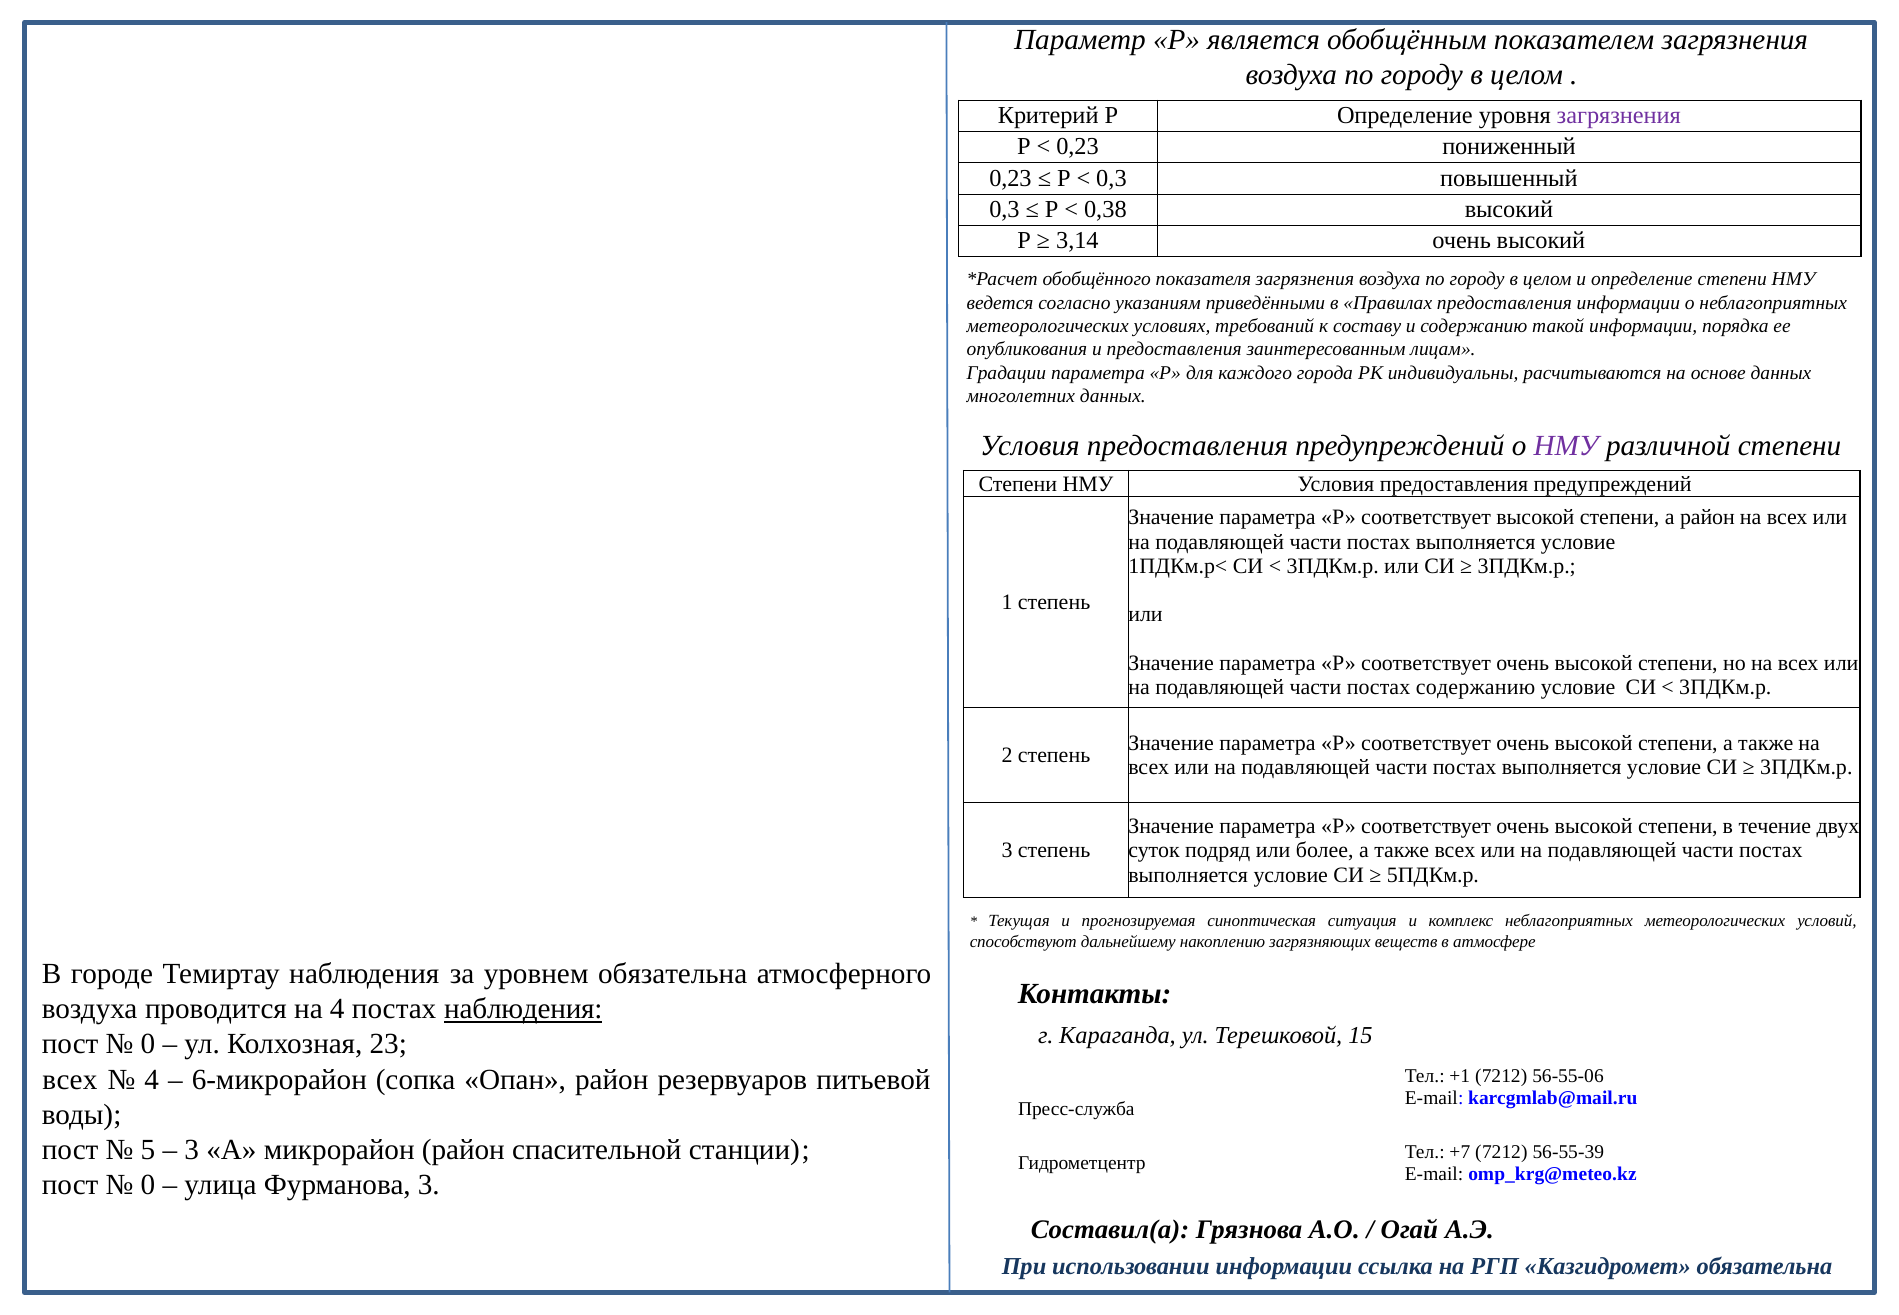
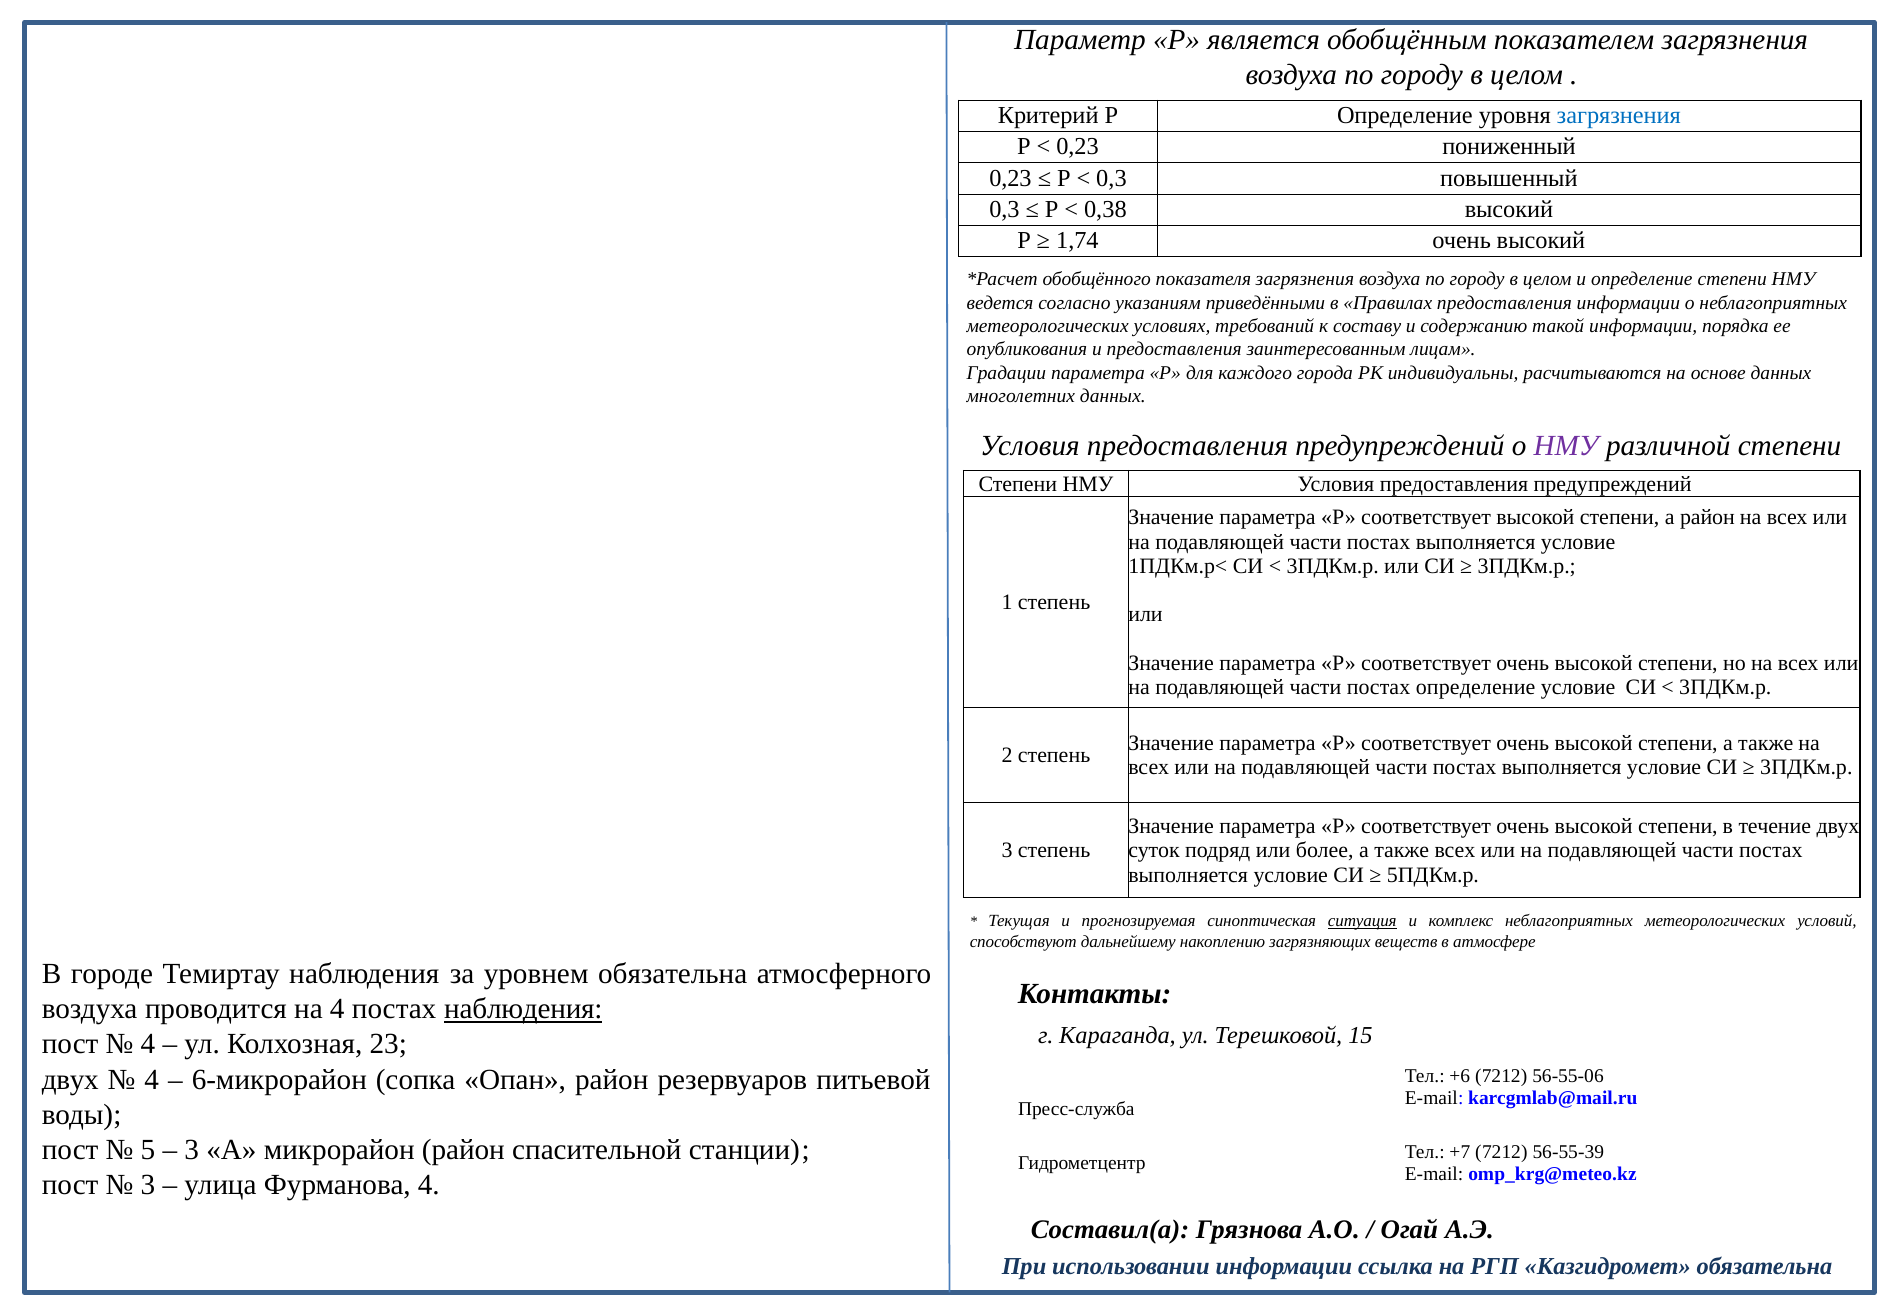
загрязнения colour: purple -> blue (1619, 115)
3,14: 3,14 -> 1,74 (1077, 241)
постах содержанию: содержанию -> определение (1476, 687)
ситуация underline: none -> present (1362, 921)
0: 0 -> 4 (148, 1044)
всех: всех -> двух (70, 1079)
+1: +1 -> +6 (1460, 1076)
0: 0 -> 3 (148, 1184)
Фурманова 3: 3 -> 4 (429, 1184)
